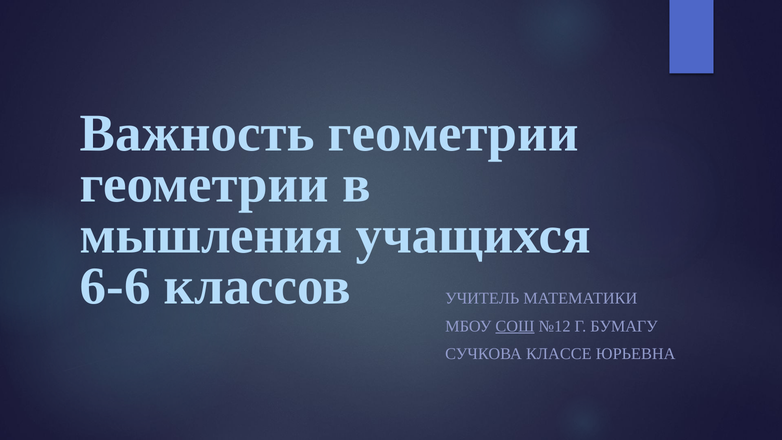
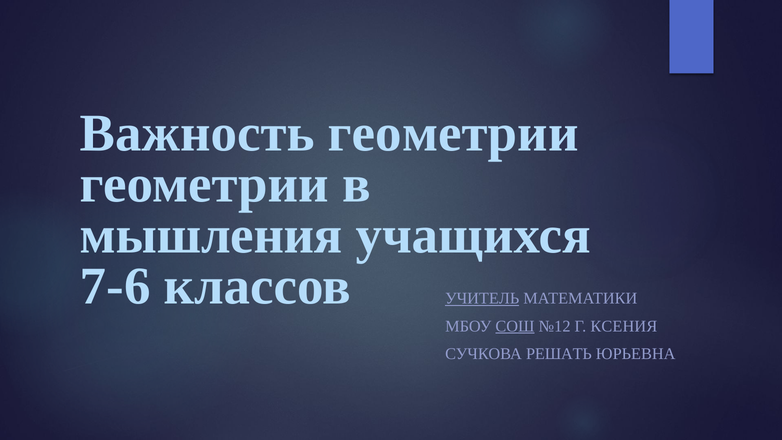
6-6: 6-6 -> 7-6 (115, 286)
УЧИТЕЛЬ underline: none -> present (482, 298)
БУМАГУ: БУМАГУ -> КСЕНИЯ (624, 326)
КЛАССЕ: КЛАССЕ -> РЕШАТЬ (559, 354)
